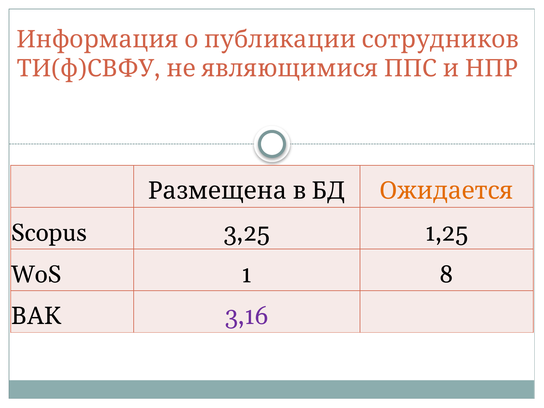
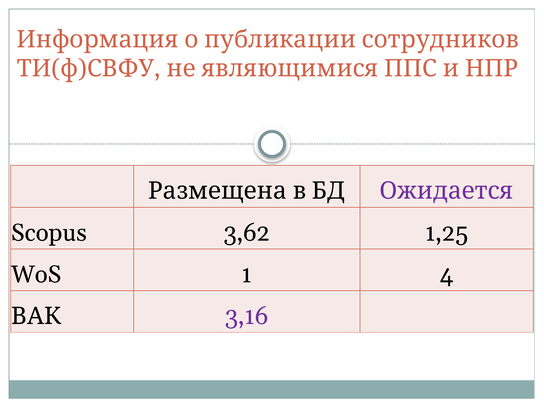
Ожидается colour: orange -> purple (447, 191)
3,25: 3,25 -> 3,62 (247, 233)
8: 8 -> 4 (446, 275)
